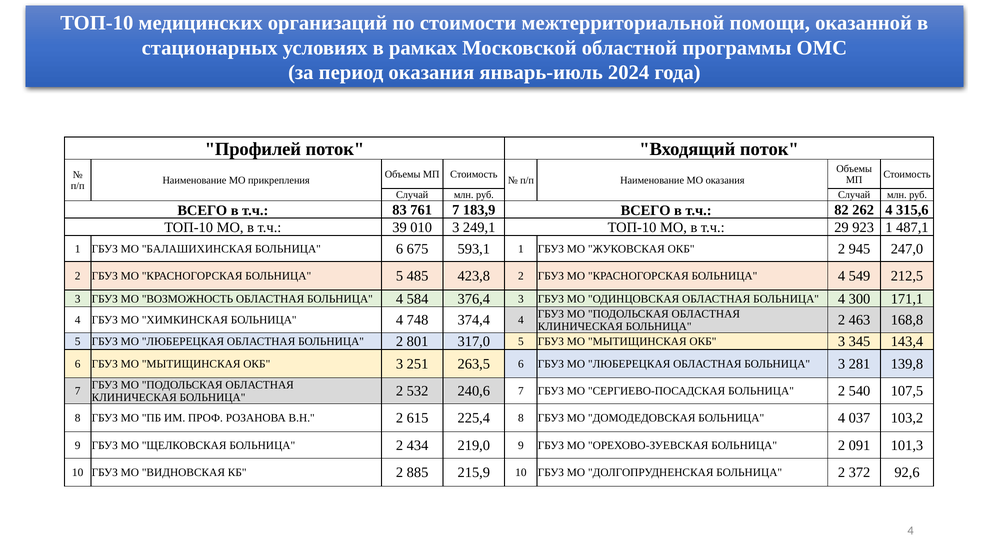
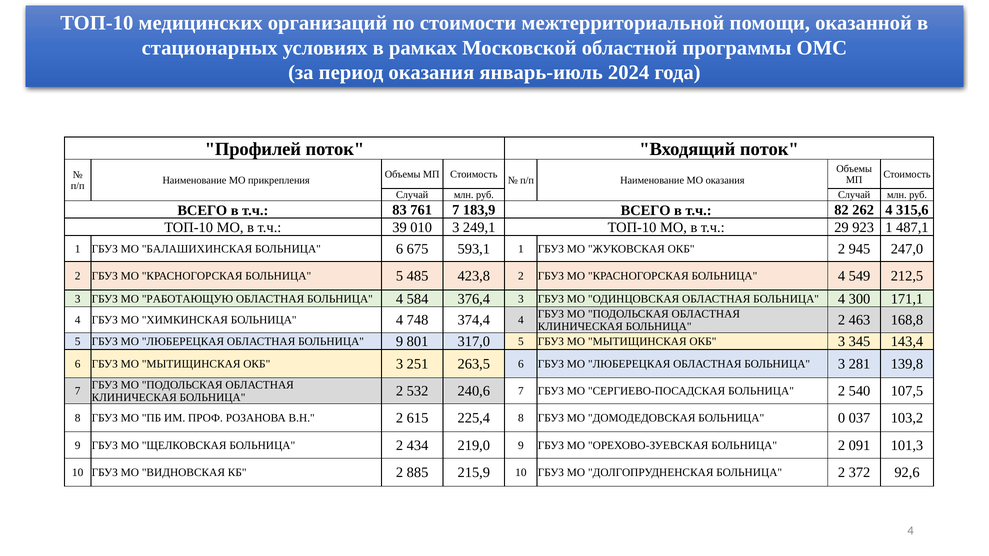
ВОЗМОЖНОСТЬ: ВОЗМОЖНОСТЬ -> РАБОТАЮЩУЮ (188, 299)
ОБЛАСТНАЯ БОЛЬНИЦА 2: 2 -> 9 (400, 342)
ДОМОДЕДОВСКАЯ БОЛЬНИЦА 4: 4 -> 0 (842, 418)
